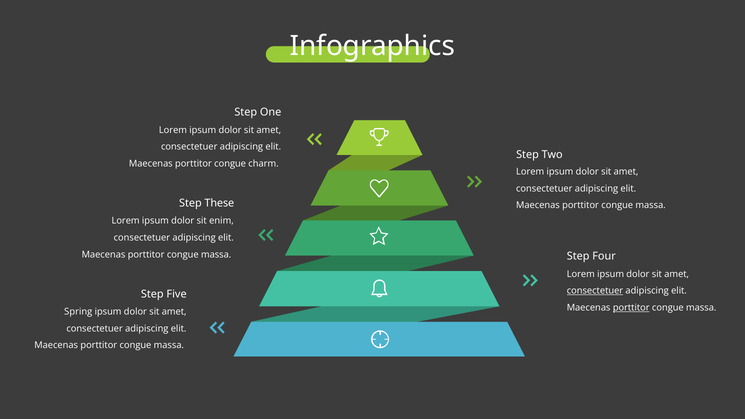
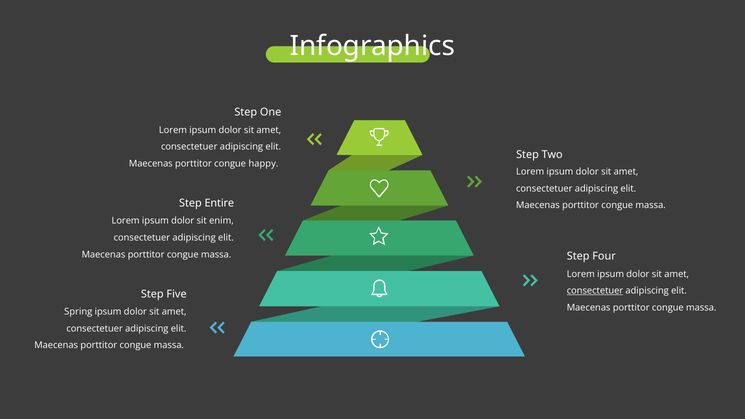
charm: charm -> happy (263, 163)
These: These -> Entire (219, 203)
porttitor underline: present -> none (631, 308)
